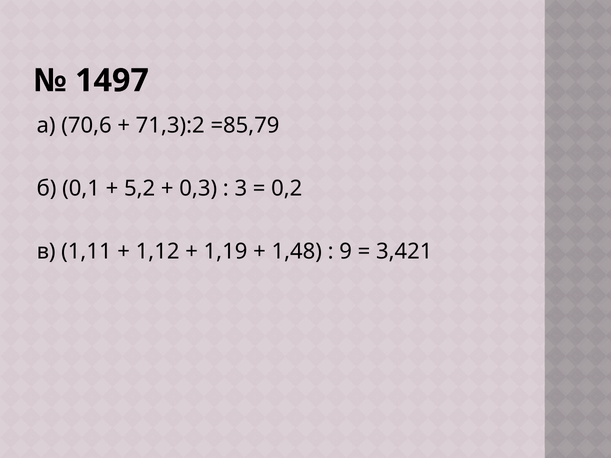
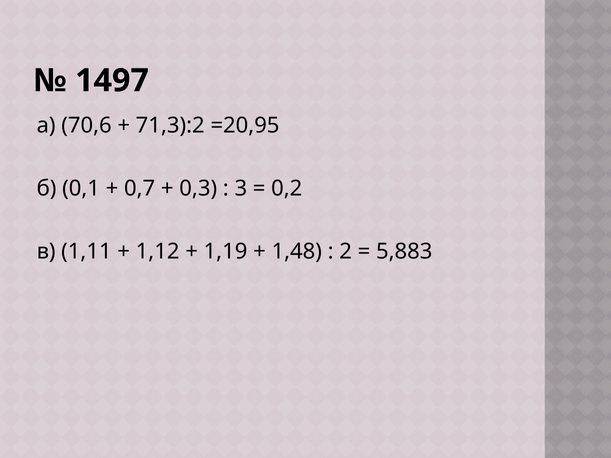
=85,79: =85,79 -> =20,95 (245, 125)
5,2: 5,2 -> 0,7 (140, 189)
9: 9 -> 2 (346, 252)
3,421: 3,421 -> 5,883 (404, 252)
